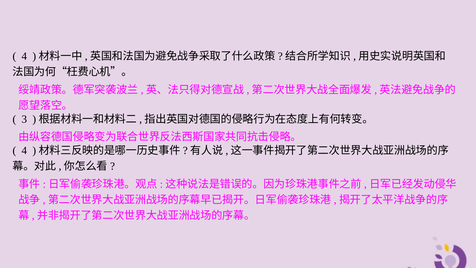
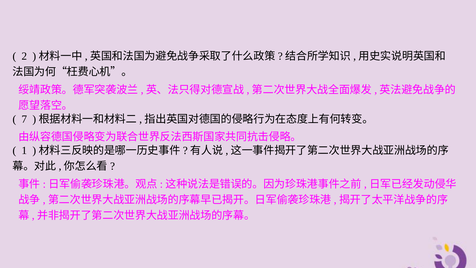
4: 4 -> 2 (24, 56)
3: 3 -> 7 (24, 119)
4: 4 -> 1 (24, 150)
